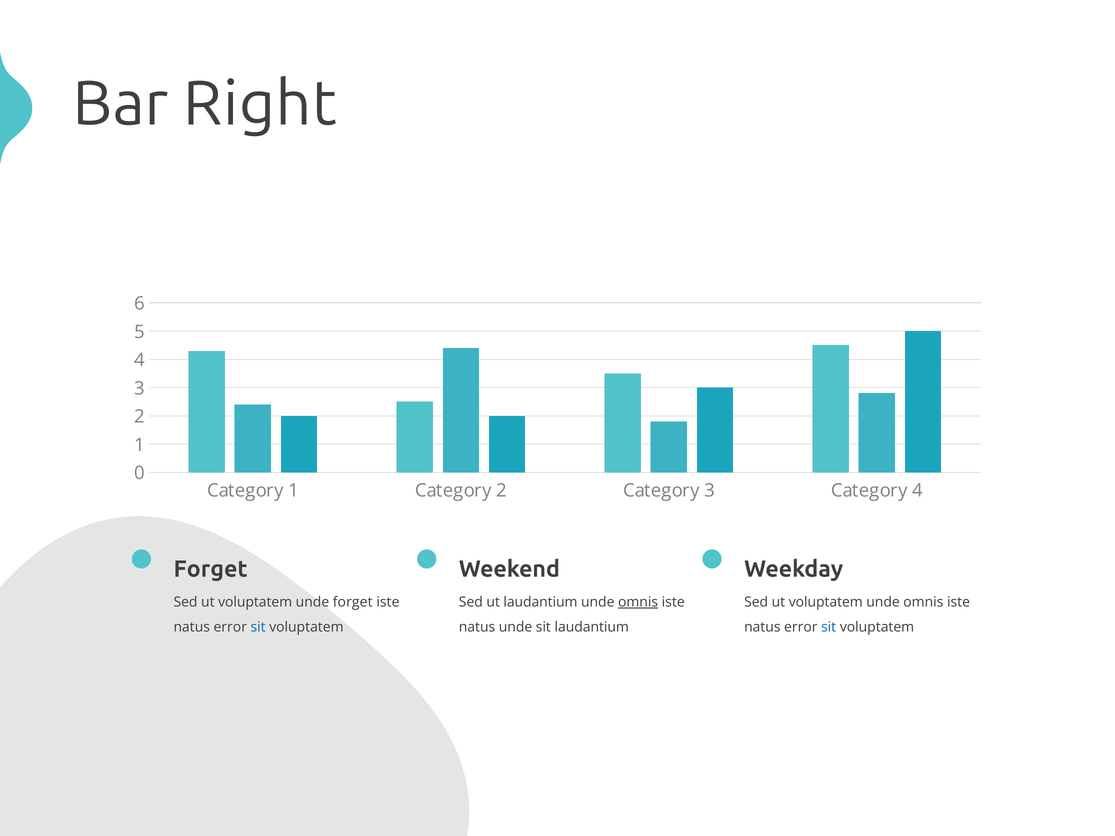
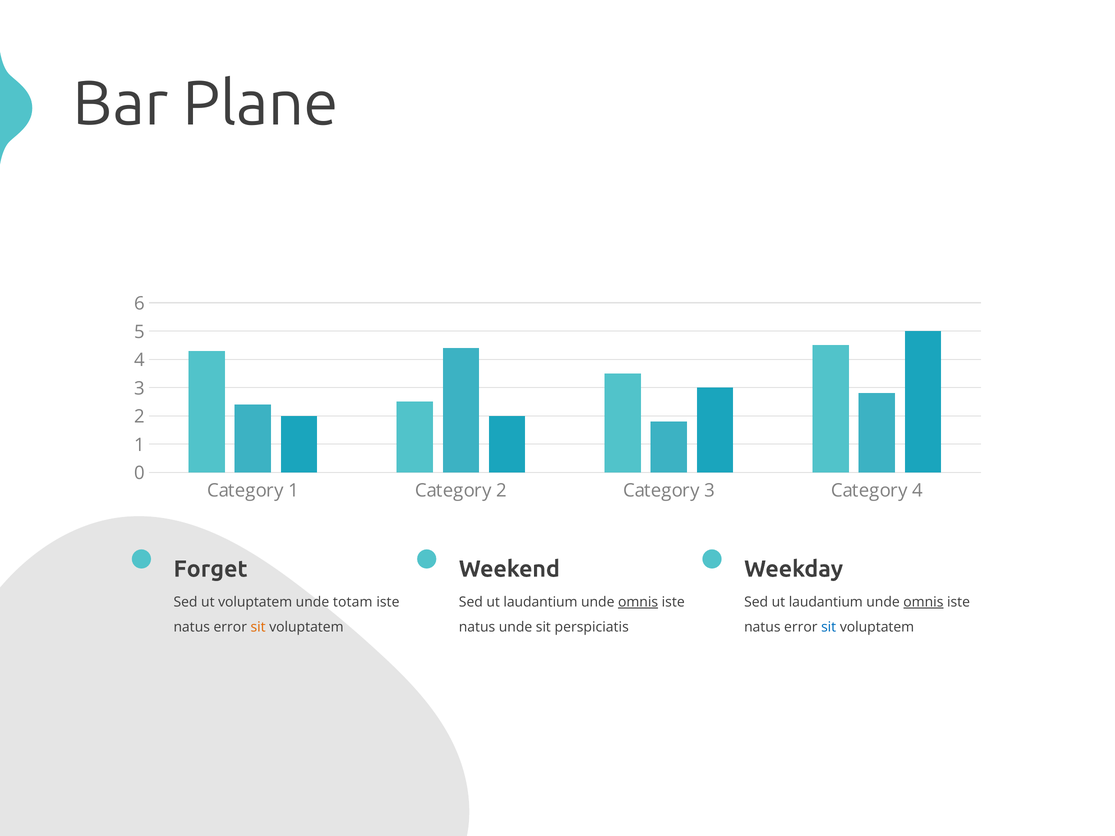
Right: Right -> Plane (261, 104)
unde forget: forget -> totam (353, 602)
voluptatem: voluptatem -> laudantium (826, 602)
omnis underline: none -> present (923, 602)
sit colour: blue -> orange (258, 627)
sit laudantium: laudantium -> perspiciatis (592, 627)
